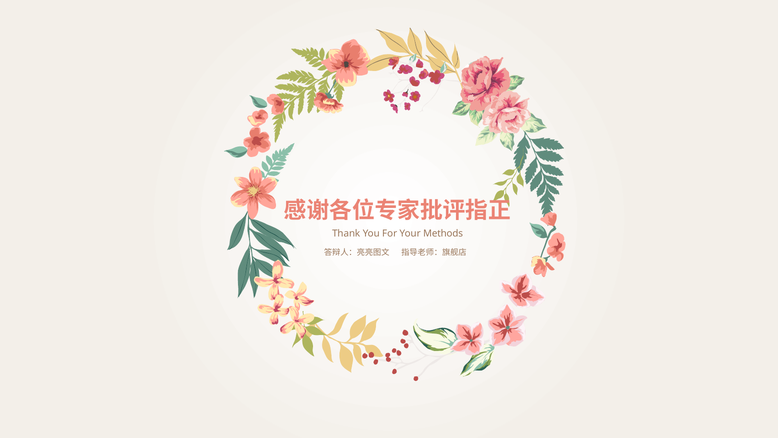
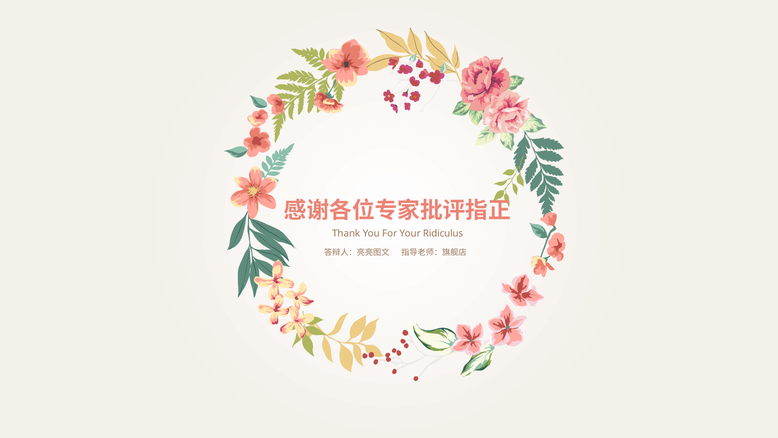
Methods: Methods -> Ridiculus (443, 234)
